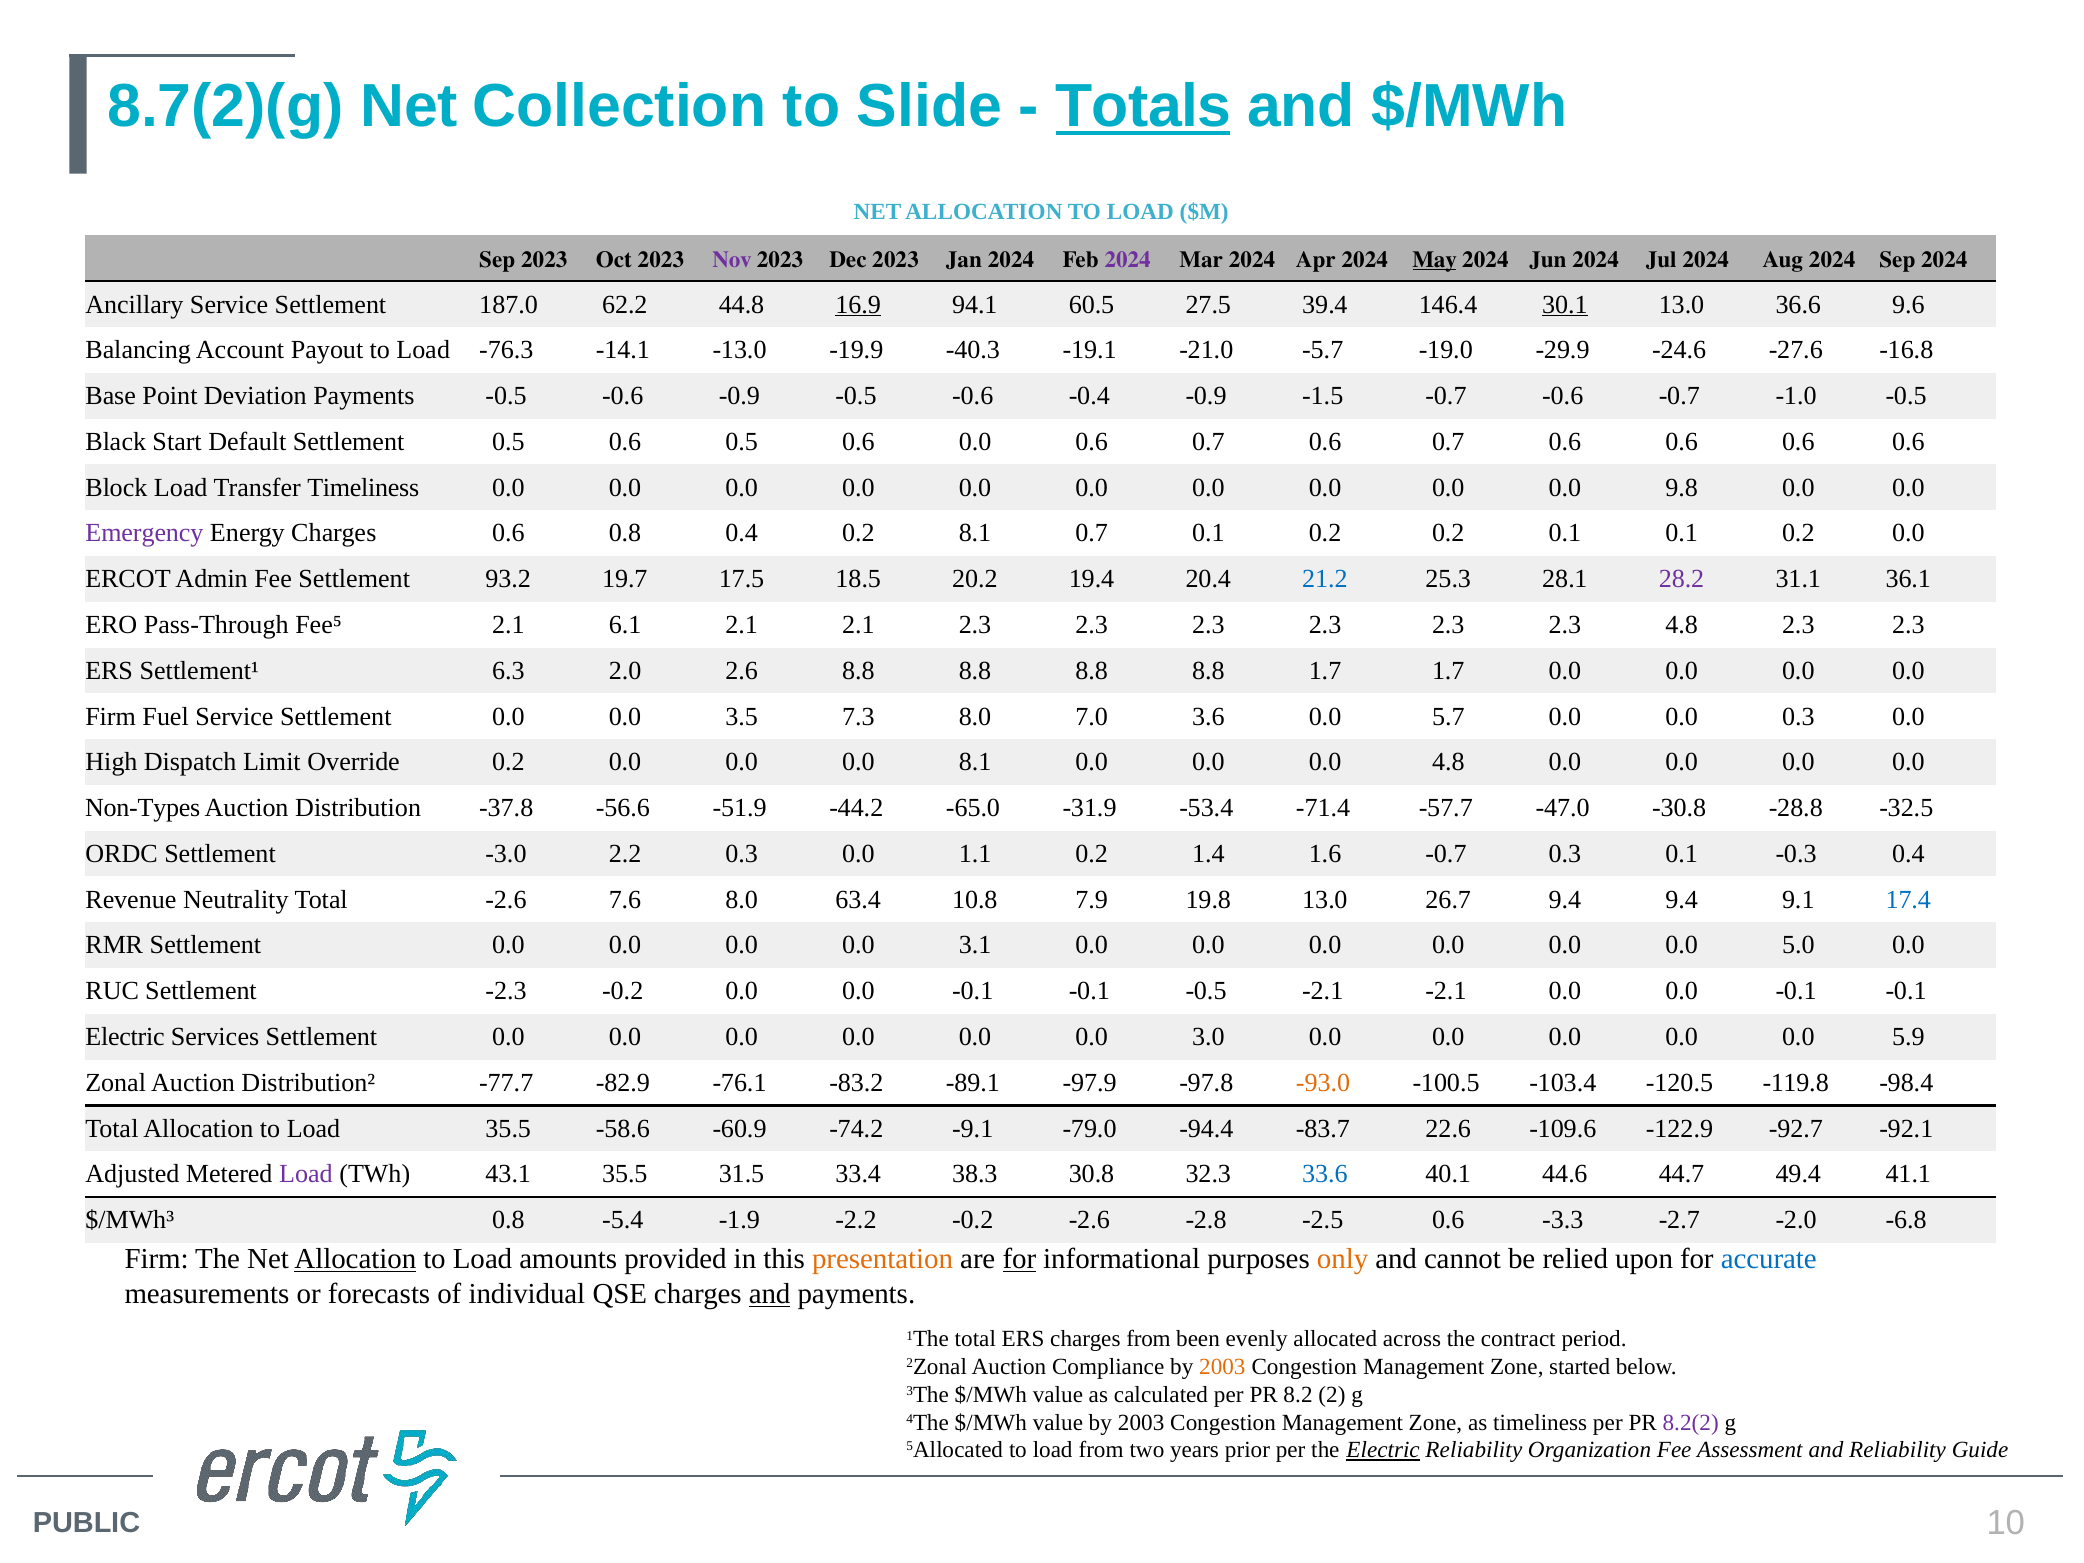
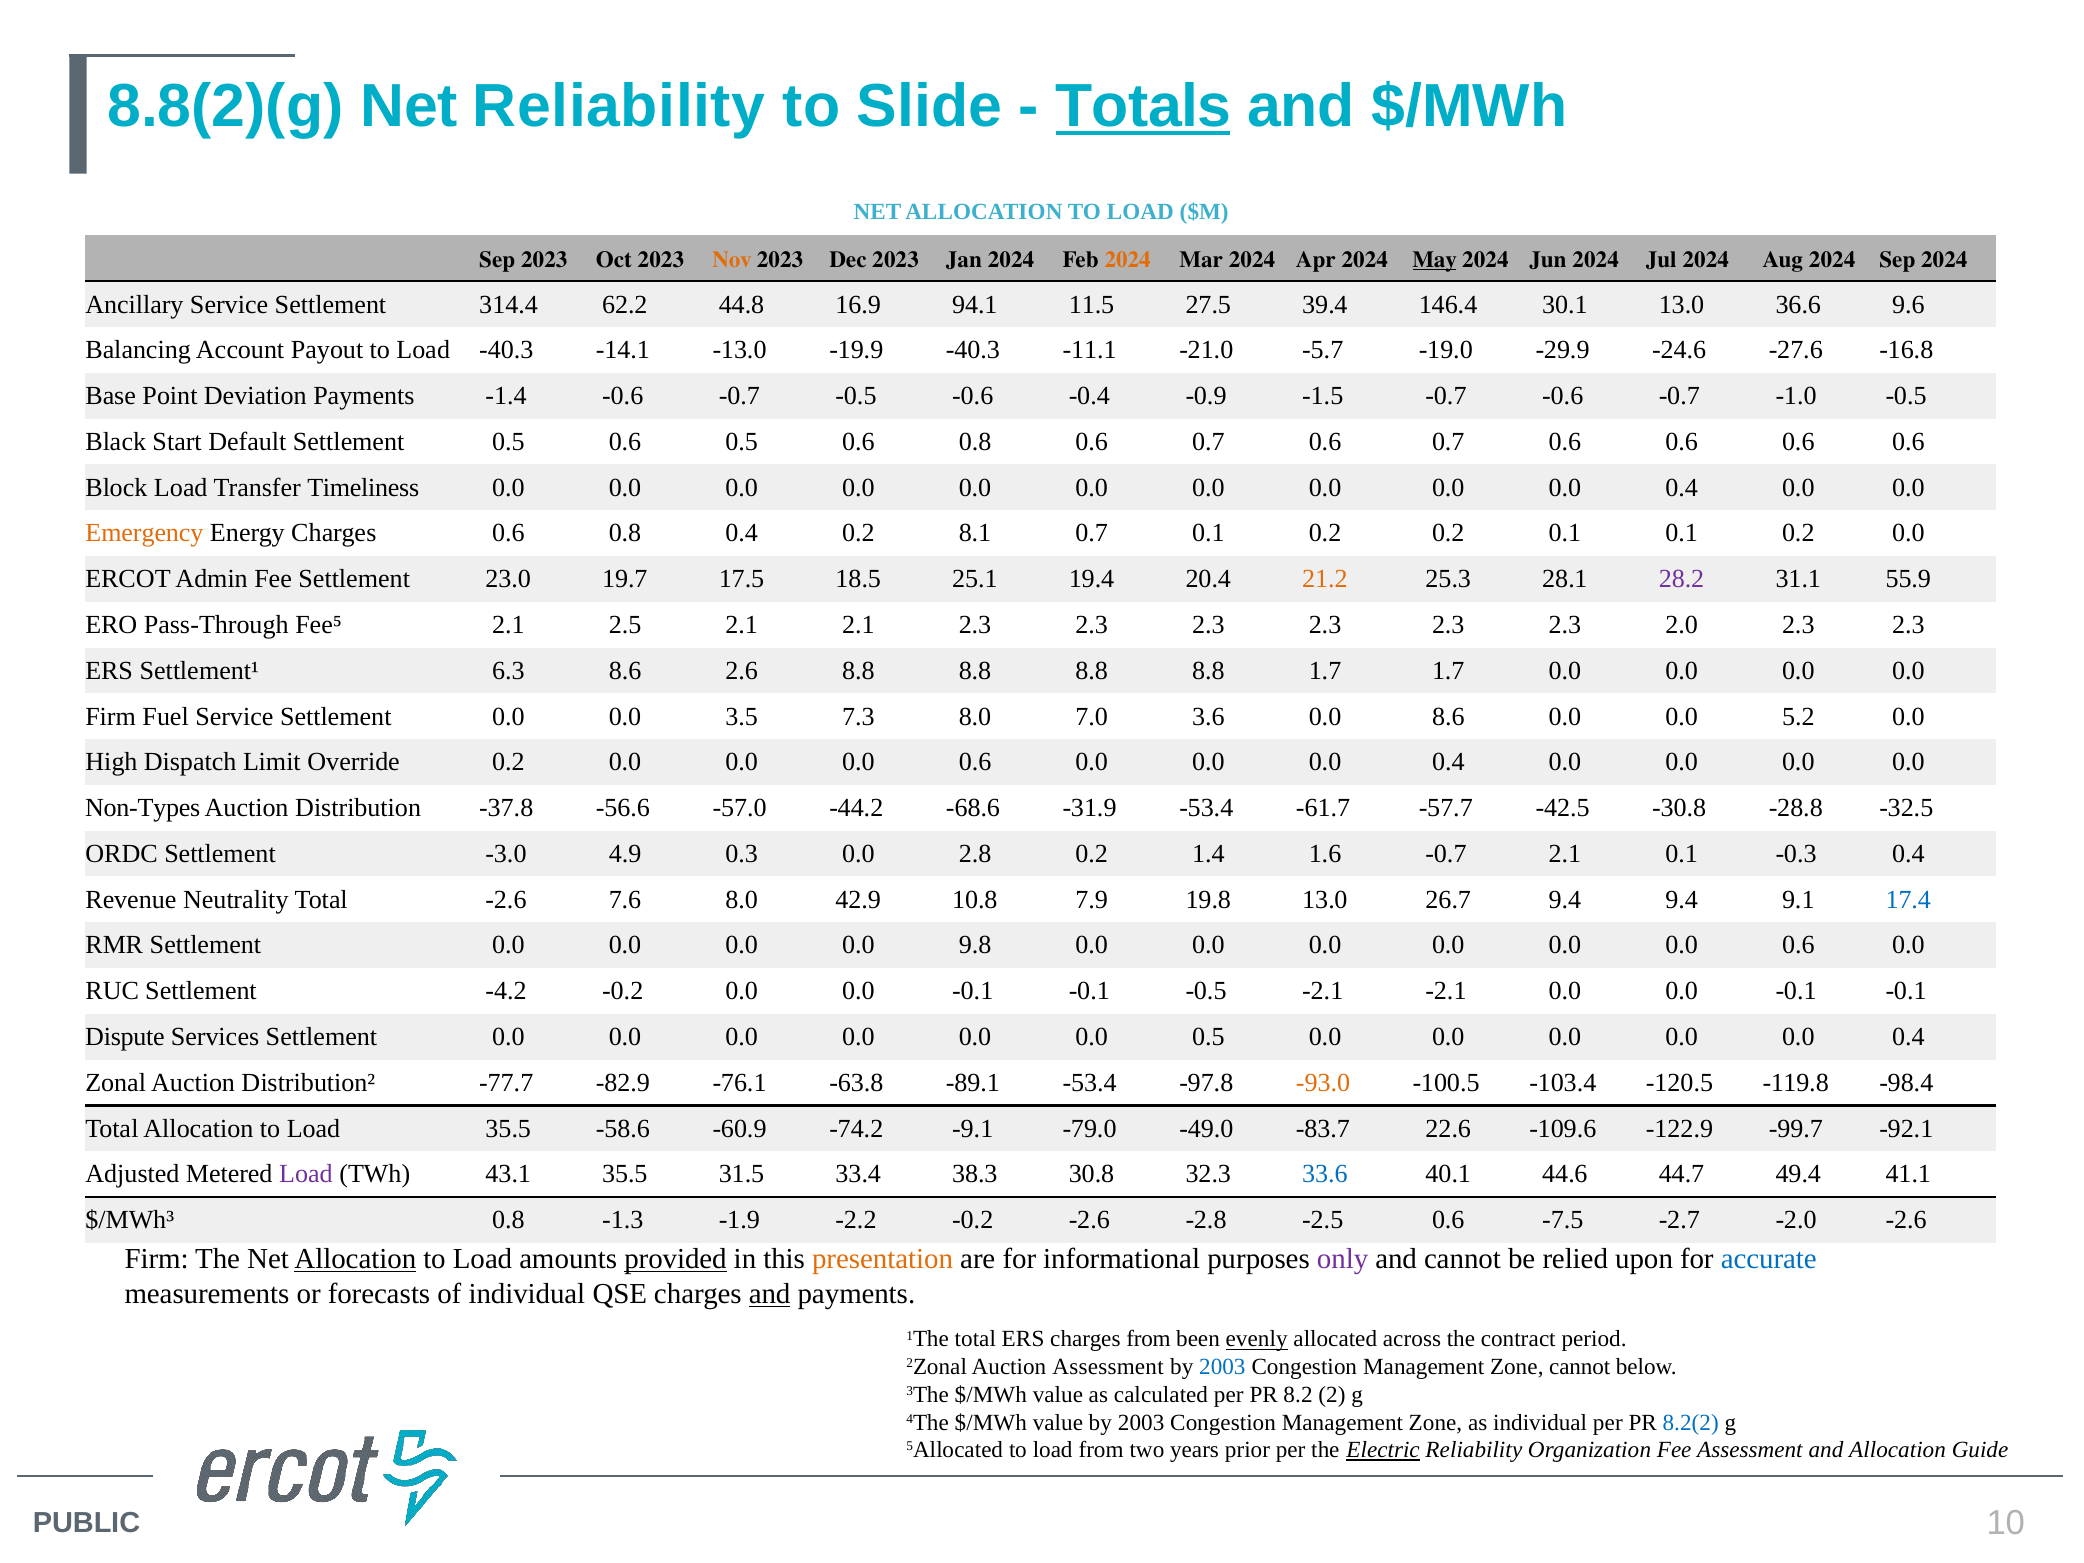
8.7(2)(g: 8.7(2)(g -> 8.8(2)(g (225, 107)
Net Collection: Collection -> Reliability (619, 107)
Nov colour: purple -> orange (732, 260)
2024 colour: purple -> orange (1128, 260)
187.0: 187.0 -> 314.4 (509, 304)
16.9 underline: present -> none (858, 304)
60.5: 60.5 -> 11.5 (1092, 304)
30.1 underline: present -> none (1565, 304)
Load -76.3: -76.3 -> -40.3 (506, 350)
-19.1: -19.1 -> -11.1 (1090, 350)
Payments -0.5: -0.5 -> -1.4 (506, 396)
-0.9: -0.9 -> -0.7 (739, 396)
0.5 0.6 0.0: 0.0 -> 0.8 (975, 442)
9.8: 9.8 -> 0.4 (1682, 488)
Emergency colour: purple -> orange (144, 533)
93.2: 93.2 -> 23.0 (508, 579)
20.2: 20.2 -> 25.1 (975, 579)
21.2 colour: blue -> orange (1325, 579)
36.1: 36.1 -> 55.9 (1908, 579)
6.1: 6.1 -> 2.5 (625, 625)
2.3 4.8: 4.8 -> 2.0 (1682, 625)
6.3 2.0: 2.0 -> 8.6 (625, 671)
0.0 5.7: 5.7 -> 8.6 (1448, 716)
0.0 0.3: 0.3 -> 5.2 (1798, 716)
8.1: 8.1 -> 0.6 (975, 762)
4.8: 4.8 -> 0.4 (1448, 762)
-51.9: -51.9 -> -57.0 (740, 808)
-65.0: -65.0 -> -68.6 (973, 808)
-71.4: -71.4 -> -61.7 (1323, 808)
-47.0: -47.0 -> -42.5 (1563, 808)
2.2: 2.2 -> 4.9 (625, 854)
1.1: 1.1 -> 2.8 (975, 854)
-0.7 0.3: 0.3 -> 2.1 (1565, 854)
63.4: 63.4 -> 42.9 (858, 900)
3.1: 3.1 -> 9.8 (975, 945)
5.0: 5.0 -> 0.6 (1798, 945)
-2.3: -2.3 -> -4.2 (506, 991)
Electric: Electric -> Dispute (125, 1037)
0.0 3.0: 3.0 -> 0.5 (1208, 1037)
5.9: 5.9 -> 0.4 (1908, 1037)
-83.2: -83.2 -> -63.8 (856, 1083)
-89.1 -97.9: -97.9 -> -53.4 (1090, 1083)
-94.4: -94.4 -> -49.0 (1206, 1128)
-92.7: -92.7 -> -99.7 (1796, 1128)
-5.4: -5.4 -> -1.3 (623, 1220)
-3.3: -3.3 -> -7.5 (1563, 1220)
-2.0 -6.8: -6.8 -> -2.6 (1906, 1220)
provided underline: none -> present (676, 1259)
for underline: present -> none (1019, 1259)
only colour: orange -> purple (1343, 1259)
evenly underline: none -> present (1257, 1339)
Auction Compliance: Compliance -> Assessment (1108, 1367)
2003 colour: orange -> blue (1222, 1367)
Zone started: started -> cannot (1580, 1367)
as timeliness: timeliness -> individual (1540, 1422)
8.2(2 colour: purple -> blue (1691, 1422)
and Reliability: Reliability -> Allocation (1898, 1450)
